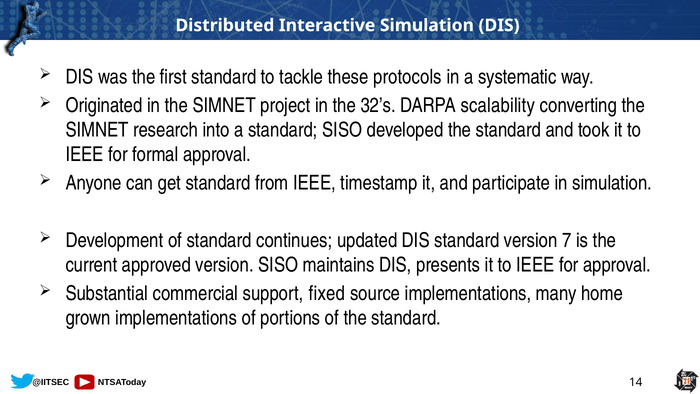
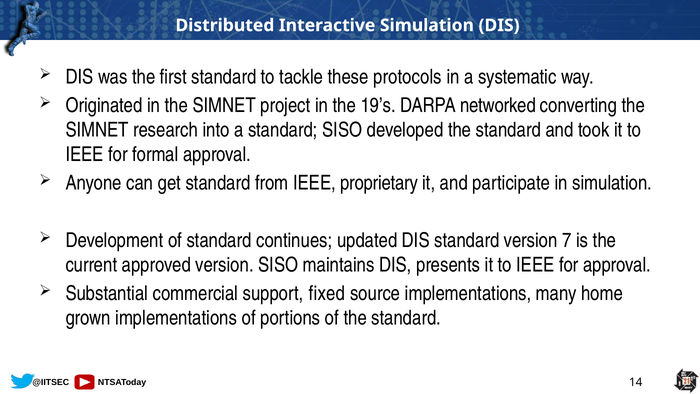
32’s: 32’s -> 19’s (378, 105)
scalability: scalability -> networked (498, 105)
timestamp: timestamp -> proprietary (379, 183)
